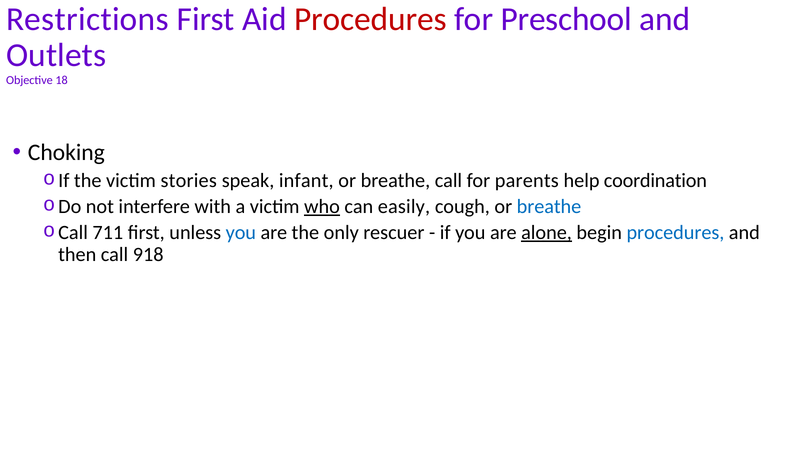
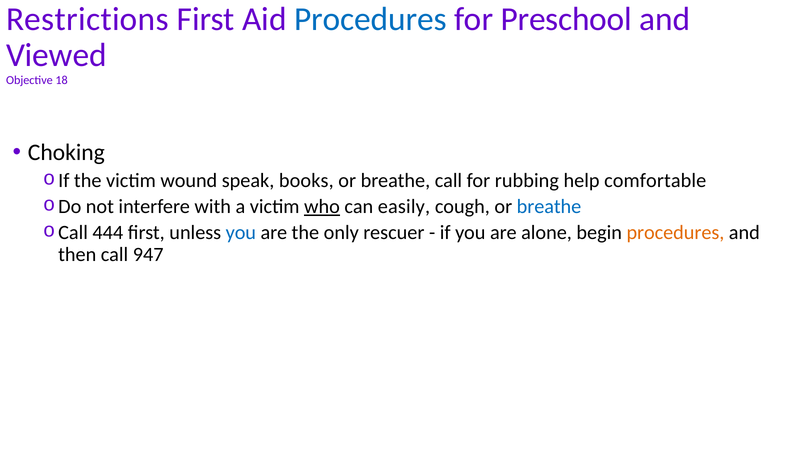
Procedures colour: red -> blue (371, 19)
Outlets: Outlets -> Viewed (56, 55)
stories: stories -> wound (189, 180)
infant: infant -> books (306, 180)
parents: parents -> rubbing (527, 180)
coordination: coordination -> comfortable (655, 180)
711: 711 -> 444 (108, 232)
alone underline: present -> none (547, 232)
procedures colour: blue -> orange (675, 232)
918: 918 -> 947 (148, 254)
